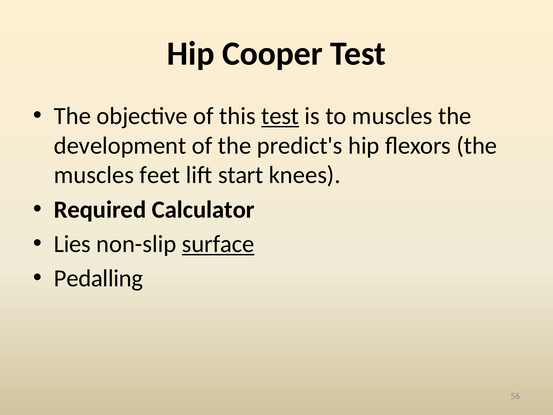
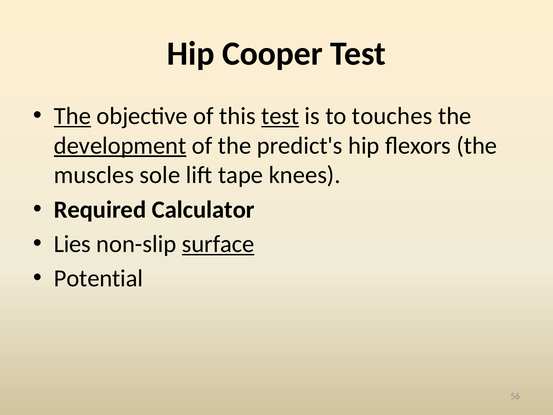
The underline: none -> present (72, 116)
to muscles: muscles -> touches (392, 116)
development underline: none -> present (120, 146)
feet: feet -> sole (160, 175)
start: start -> tape (241, 175)
Pedalling: Pedalling -> Potential (99, 278)
